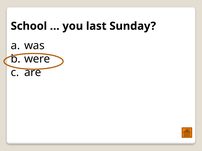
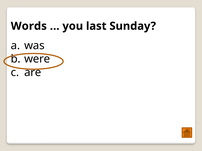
School: School -> Words (29, 26)
